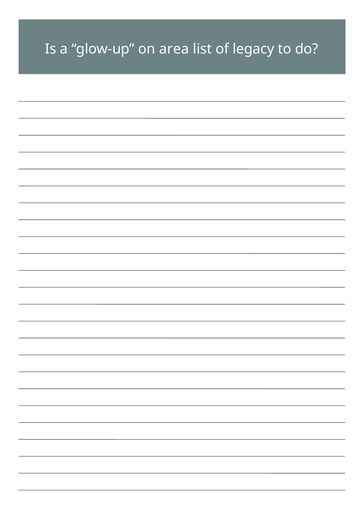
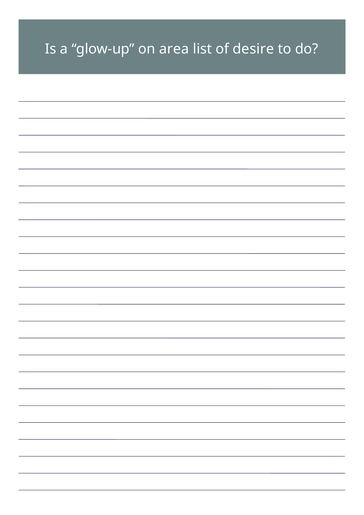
legacy: legacy -> desire (253, 49)
